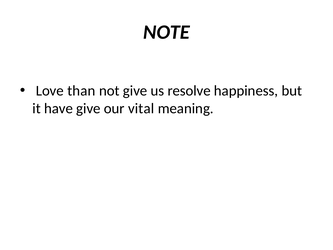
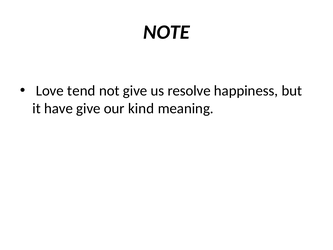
than: than -> tend (81, 91)
vital: vital -> kind (141, 108)
